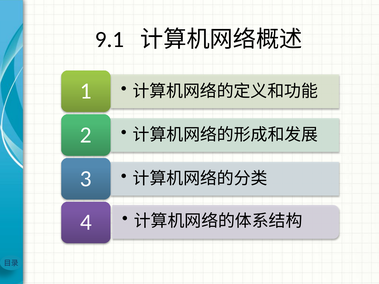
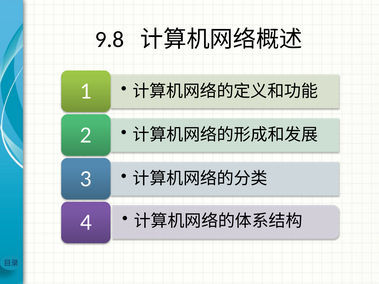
9.1: 9.1 -> 9.8 (110, 39)
